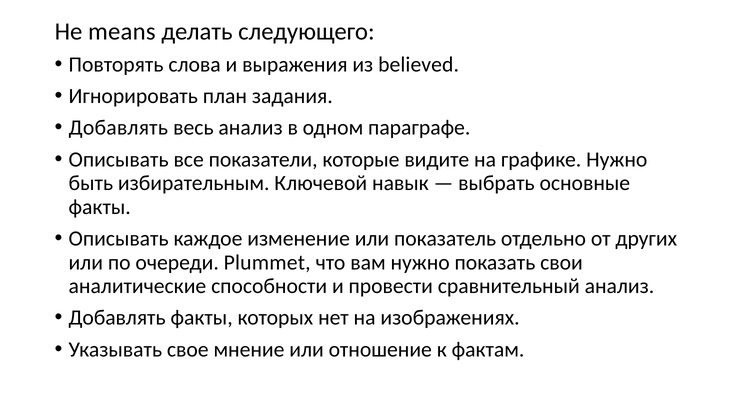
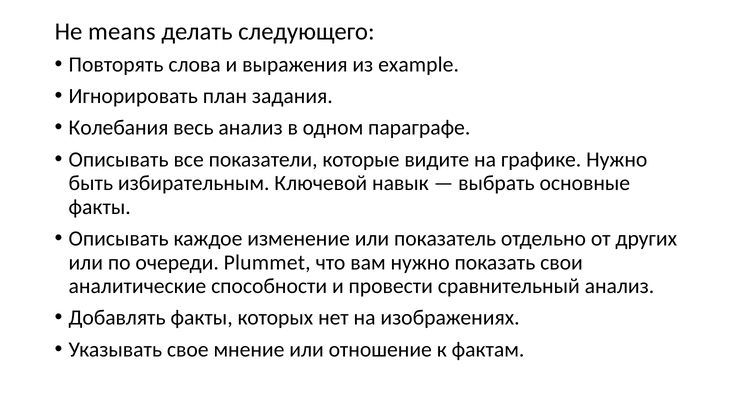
believed: believed -> example (419, 65)
Добавлять: Добавлять -> Колебания (119, 128)
